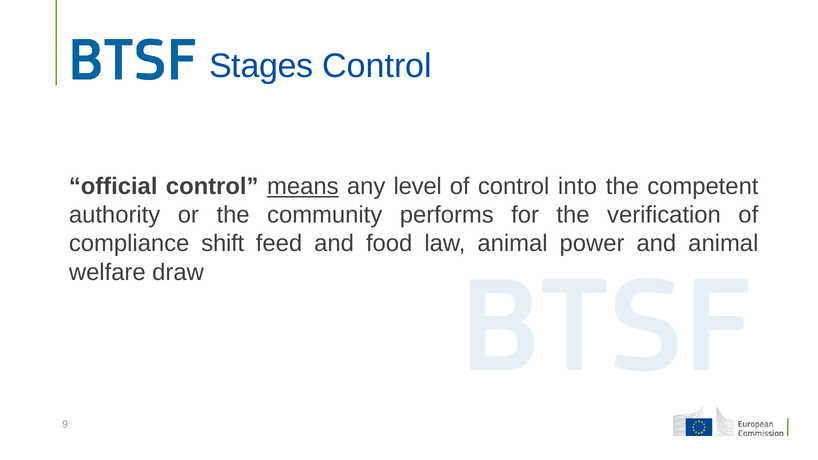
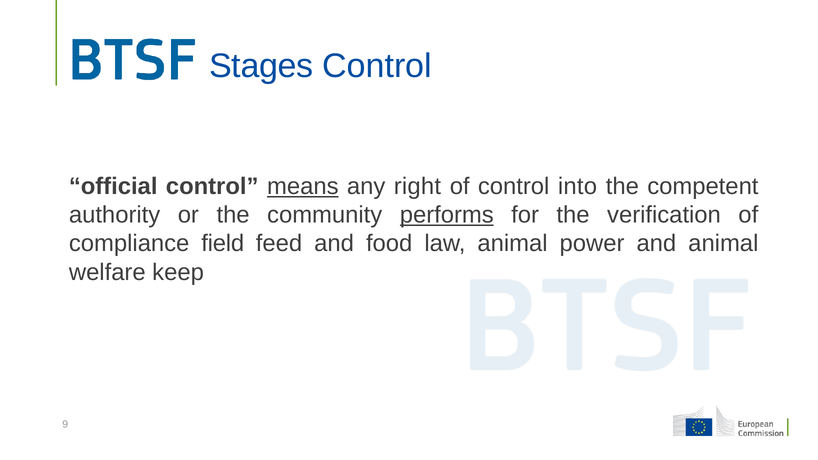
level: level -> right (417, 186)
performs underline: none -> present (447, 215)
shift: shift -> field (223, 244)
draw: draw -> keep (178, 272)
